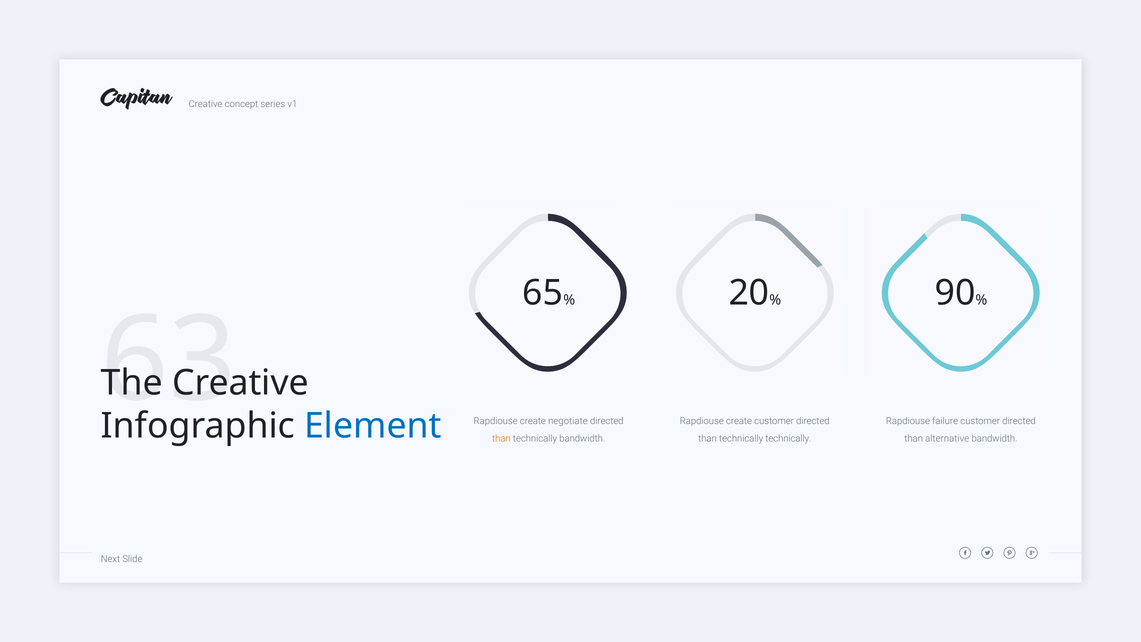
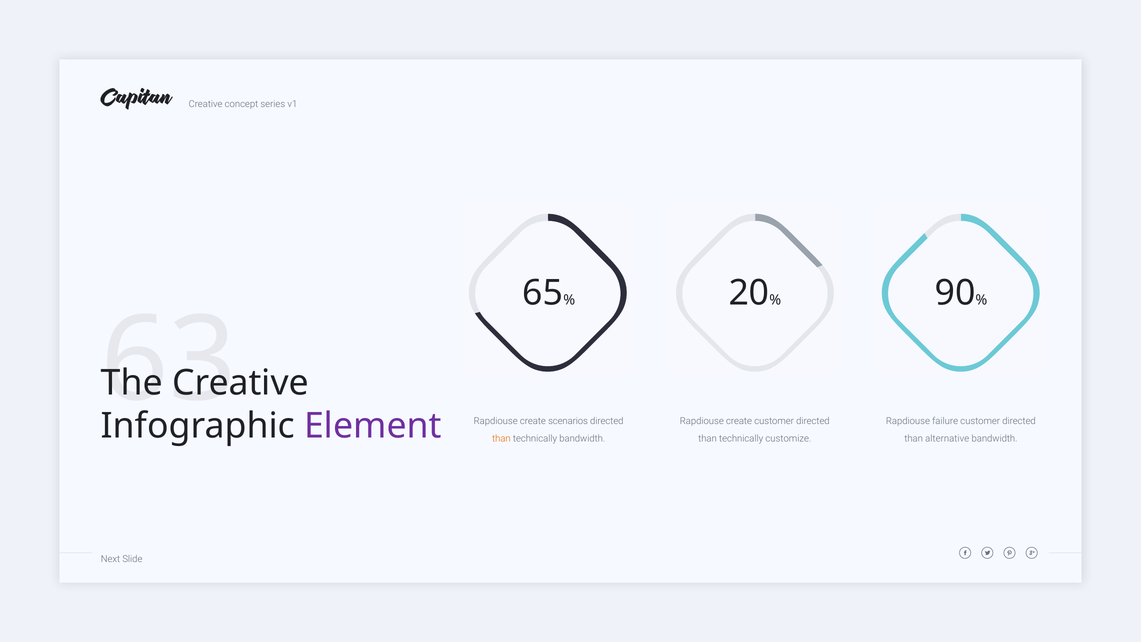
Element colour: blue -> purple (373, 426)
negotiate: negotiate -> scenarios (568, 421)
technically technically: technically -> customize (788, 438)
